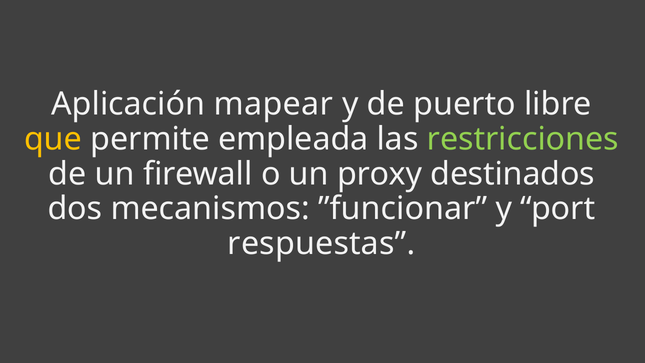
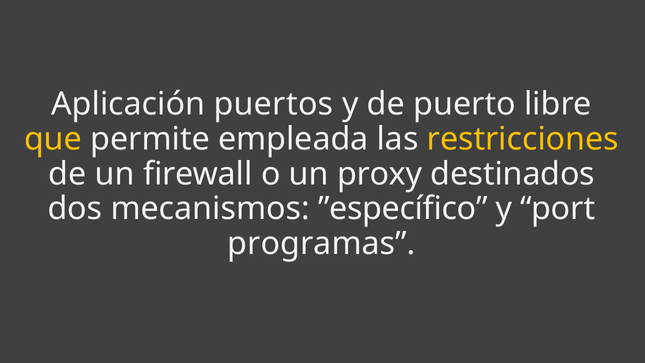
mapear: mapear -> puertos (273, 104)
restricciones colour: light green -> yellow (523, 139)
”funcionar: ”funcionar -> ”específico (403, 209)
respuestas: respuestas -> programas (321, 243)
